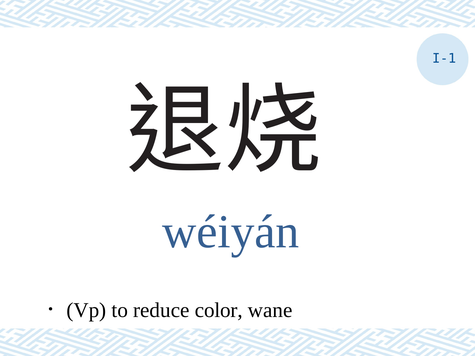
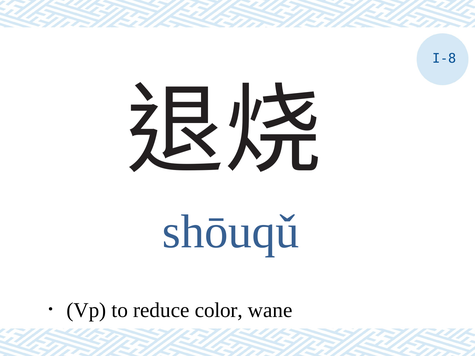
I-1: I-1 -> I-8 (444, 59)
wéiyán: wéiyán -> shōuqǔ (231, 232)
